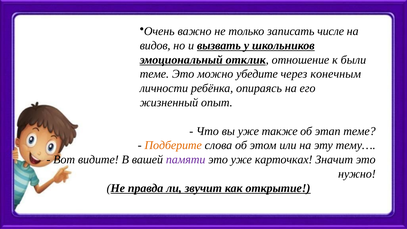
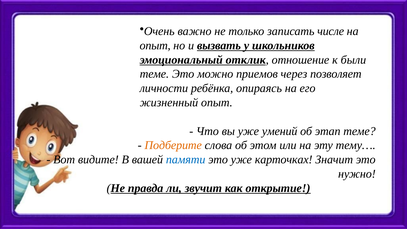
видов: видов -> опыт (155, 46)
убедите: убедите -> приемов (257, 74)
конечным: конечным -> позволяет (336, 74)
также: также -> умений (280, 131)
памяти colour: purple -> blue (186, 160)
